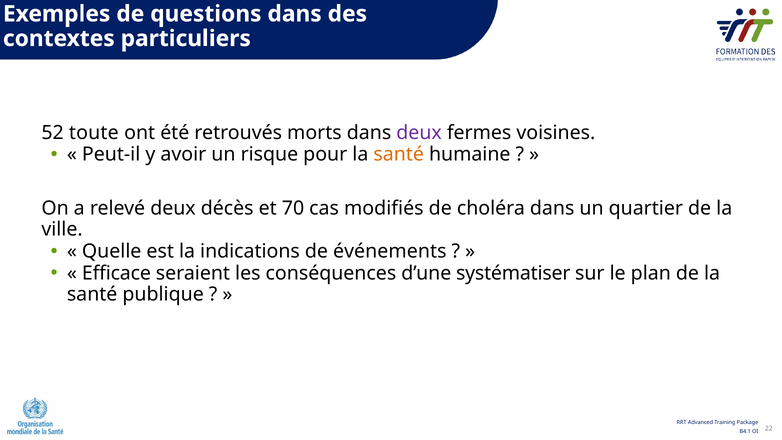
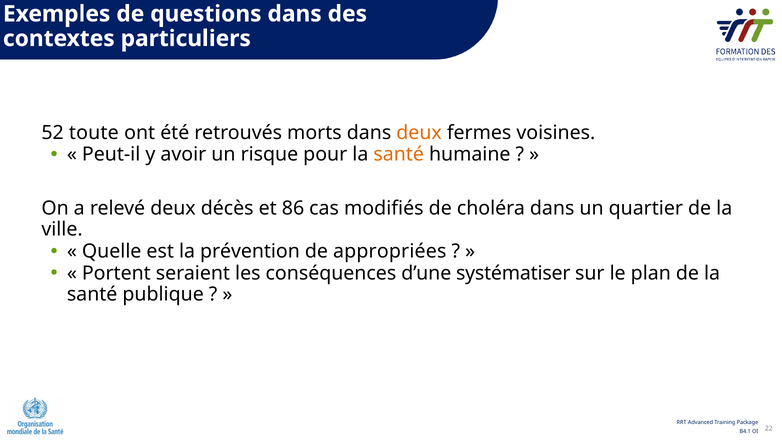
deux colour: purple -> orange (419, 133)
70: 70 -> 86 (293, 208)
indications: indications -> prévention (250, 251)
événements: événements -> appropriées (390, 251)
Efficace: Efficace -> Portent (116, 273)
